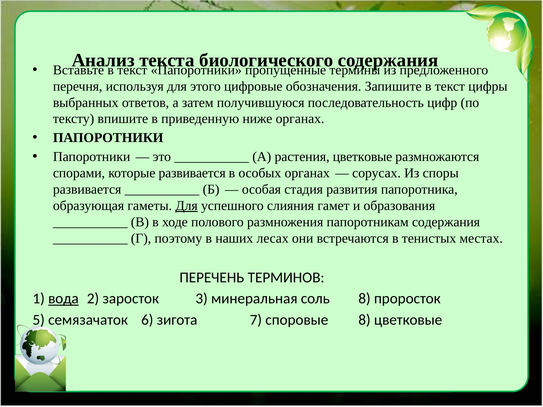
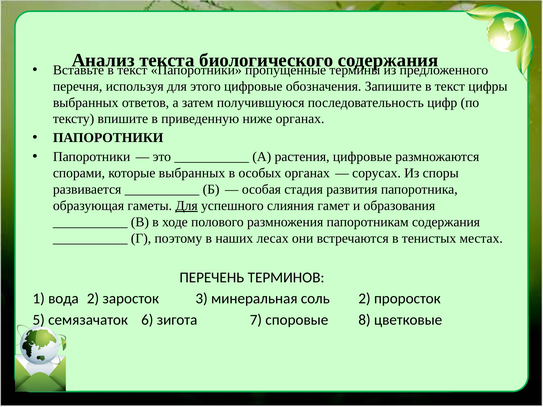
растения цветковые: цветковые -> цифровые (362, 157)
которые развивается: развивается -> выбранных (192, 173)
вода underline: present -> none (63, 299)
соль 8: 8 -> 2 (364, 299)
